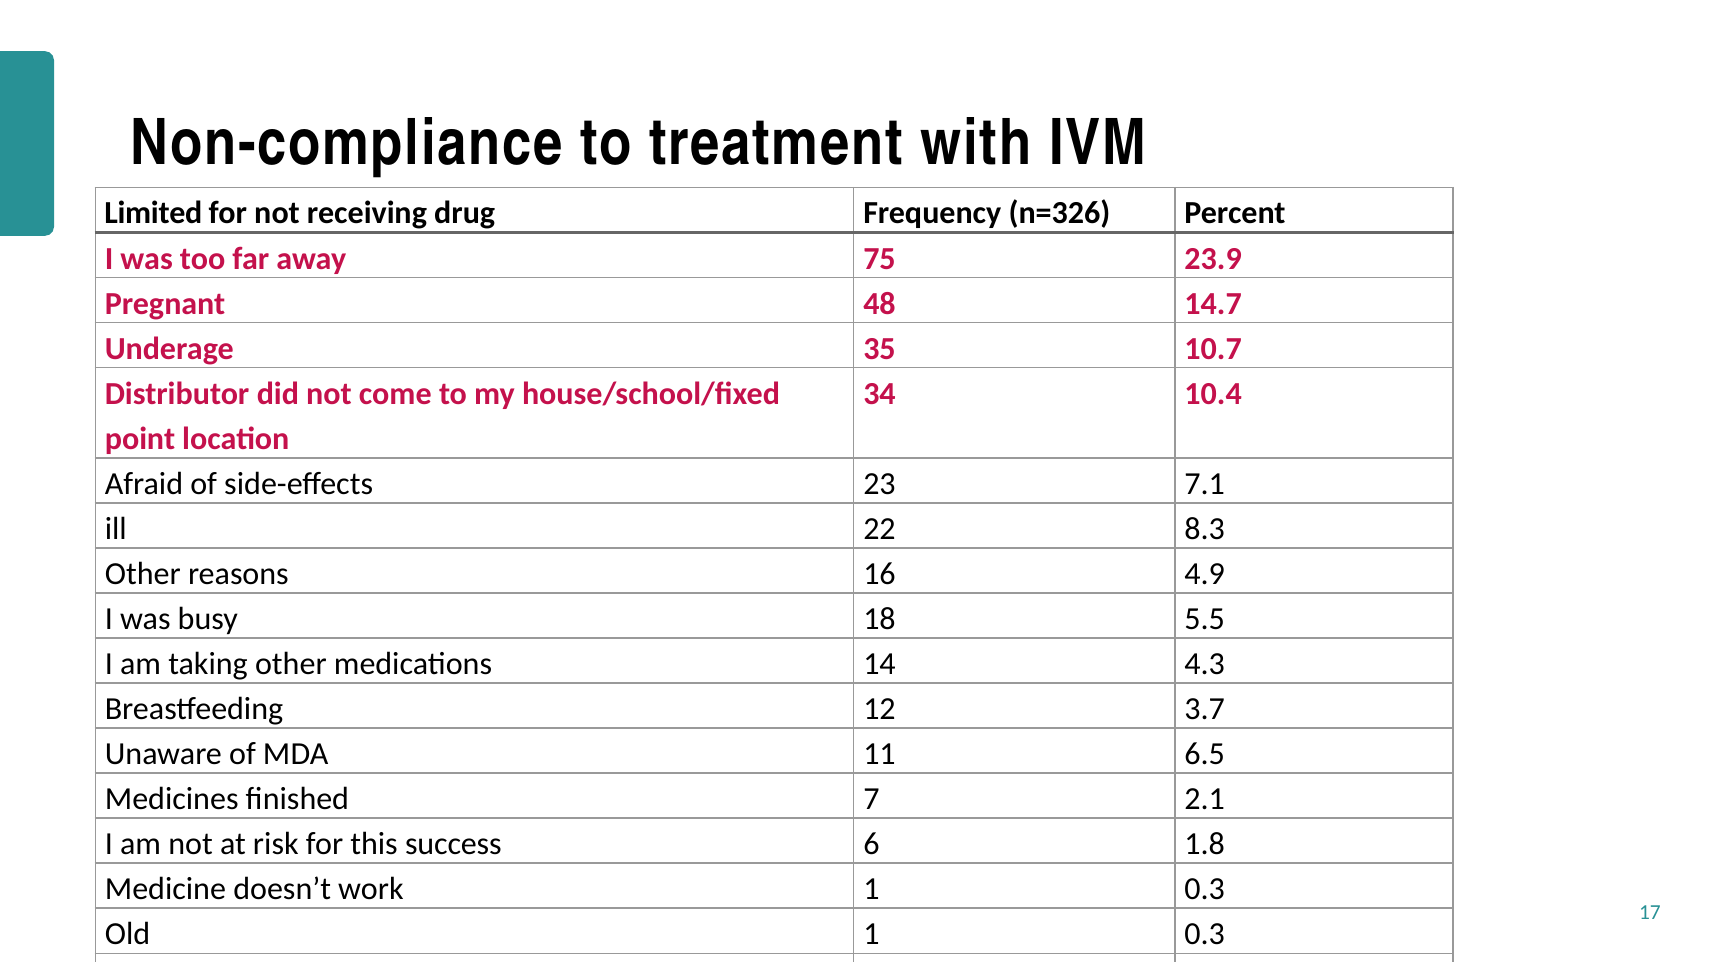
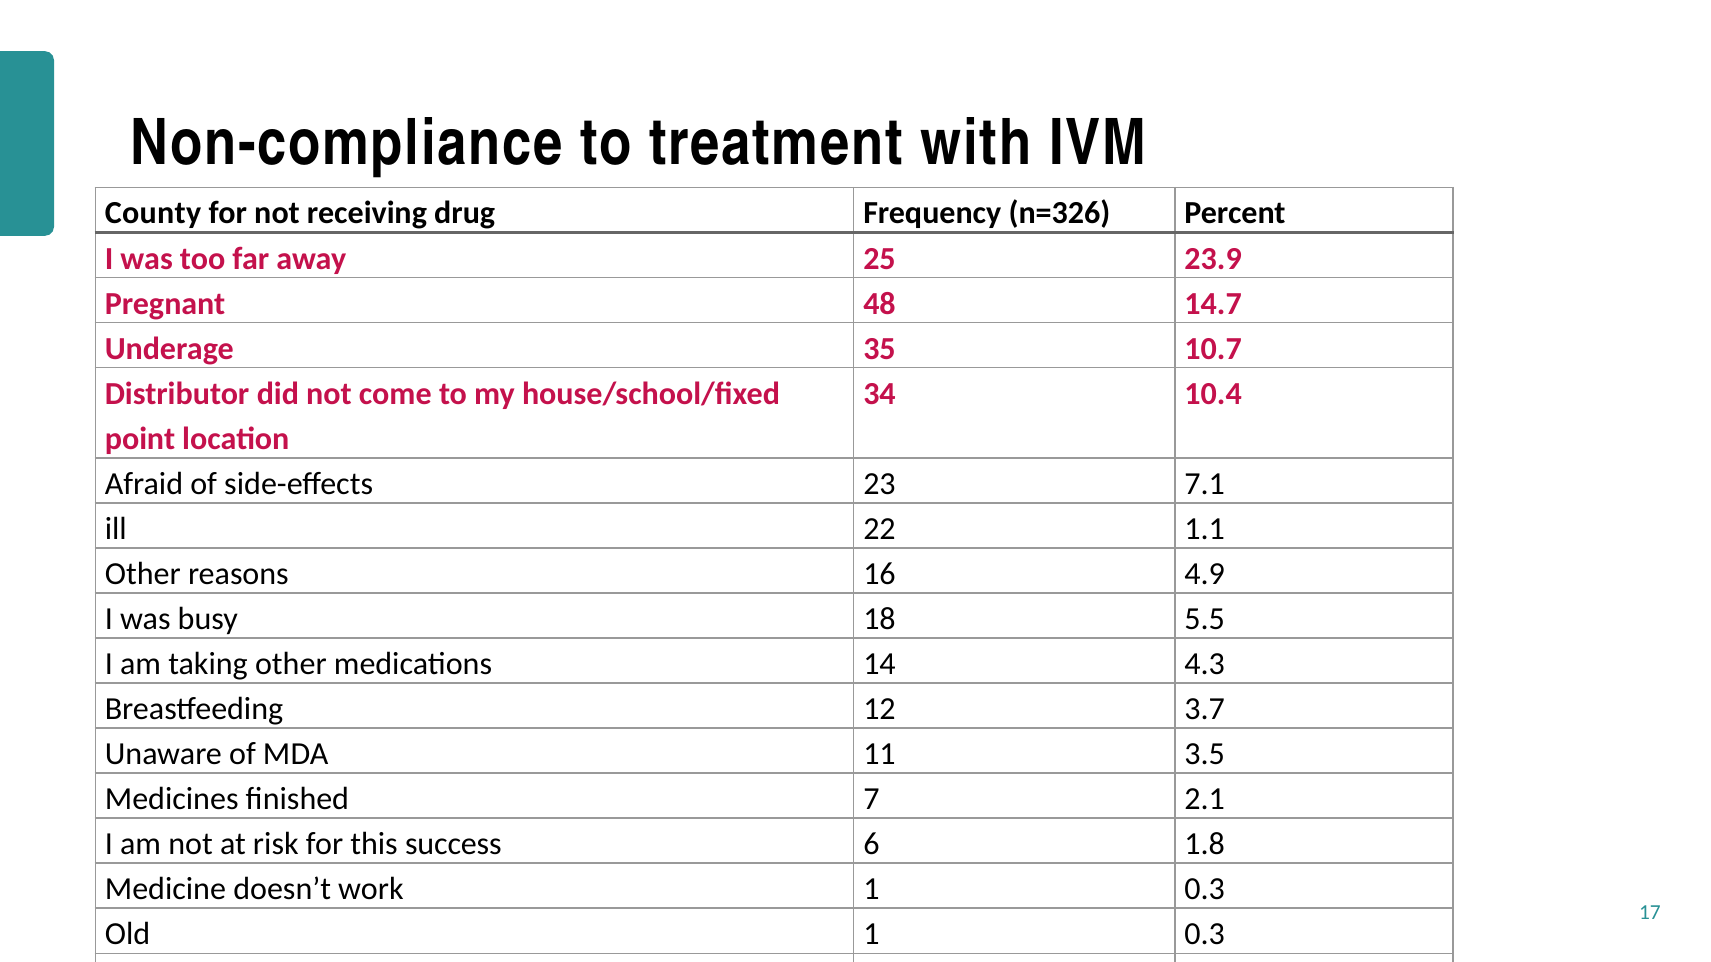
Limited: Limited -> County (153, 213)
75: 75 -> 25 (879, 259)
8.3: 8.3 -> 1.1 (1205, 529)
6.5: 6.5 -> 3.5 (1205, 754)
